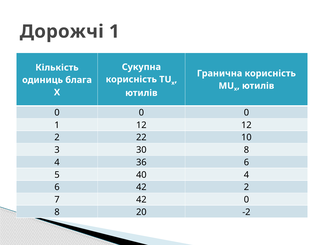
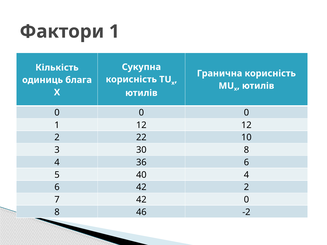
Дорожчі: Дорожчі -> Фактори (62, 32)
20: 20 -> 46 (141, 212)
